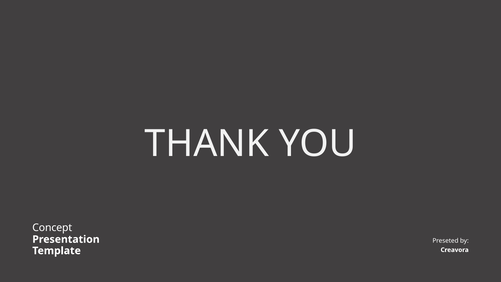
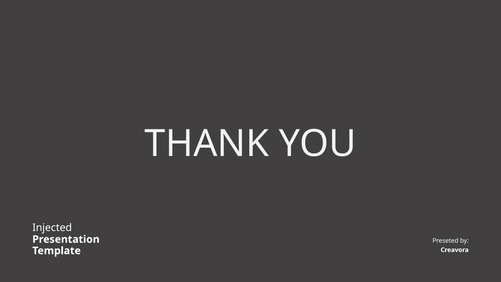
Concept: Concept -> Injected (52, 228)
